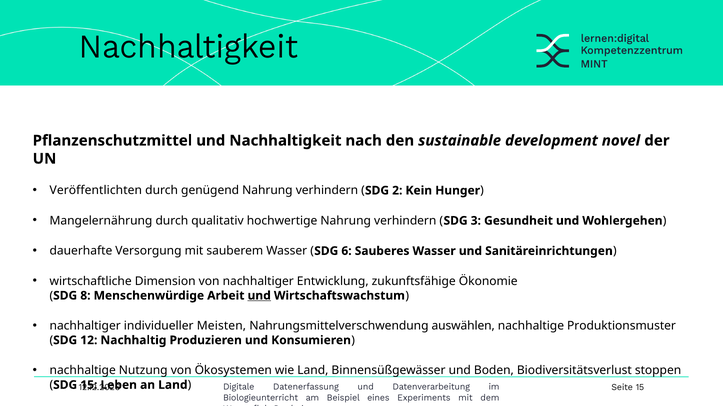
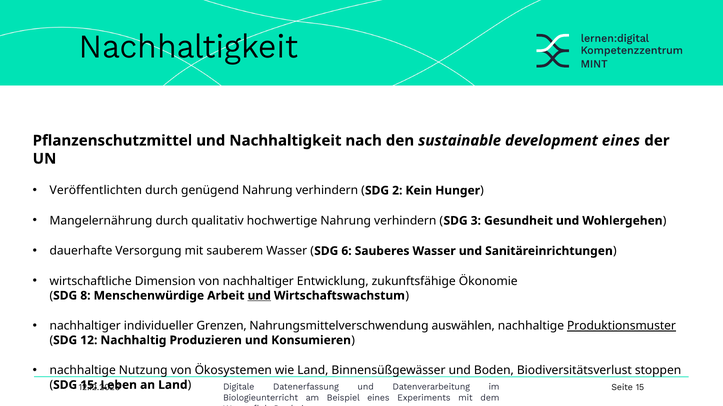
development novel: novel -> eines (621, 141)
Meisten: Meisten -> Grenzen (222, 326)
Produktionsmuster underline: none -> present (622, 326)
